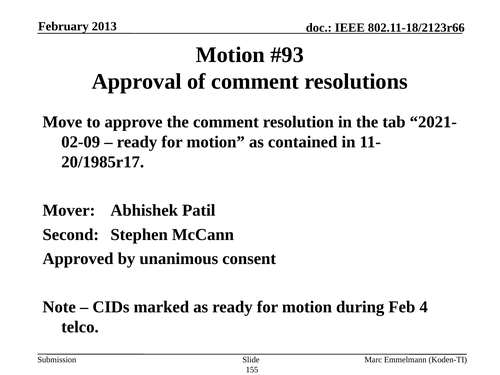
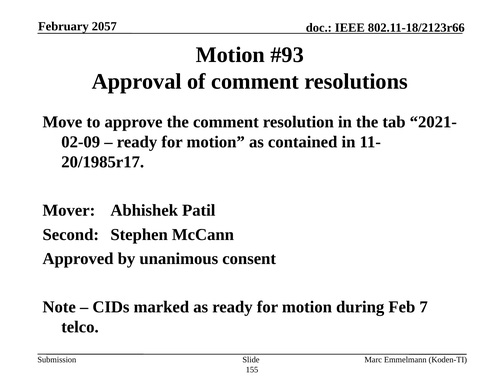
2013: 2013 -> 2057 (104, 27)
4: 4 -> 7 (424, 307)
